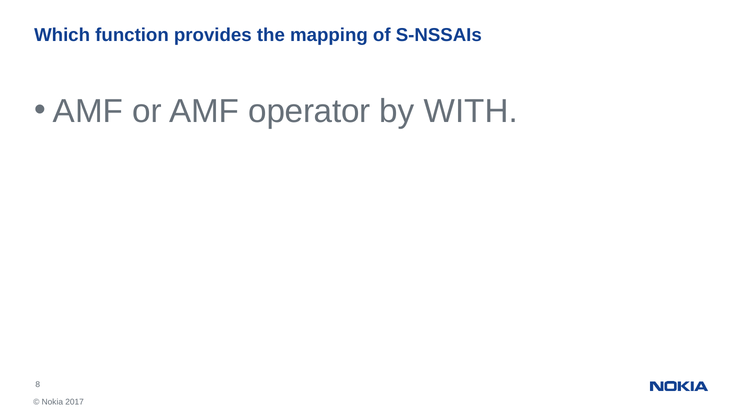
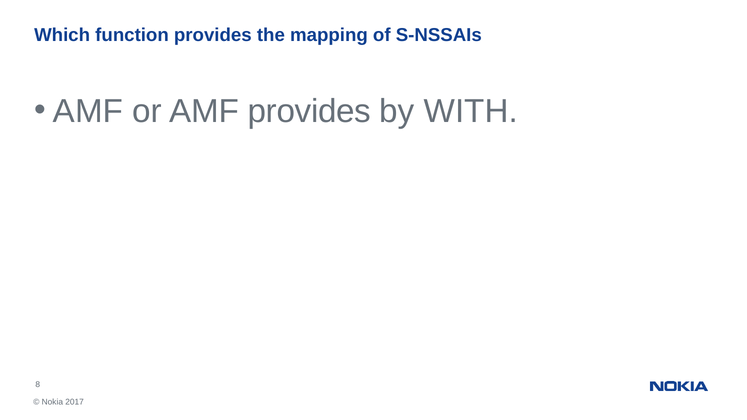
AMF operator: operator -> provides (309, 111)
